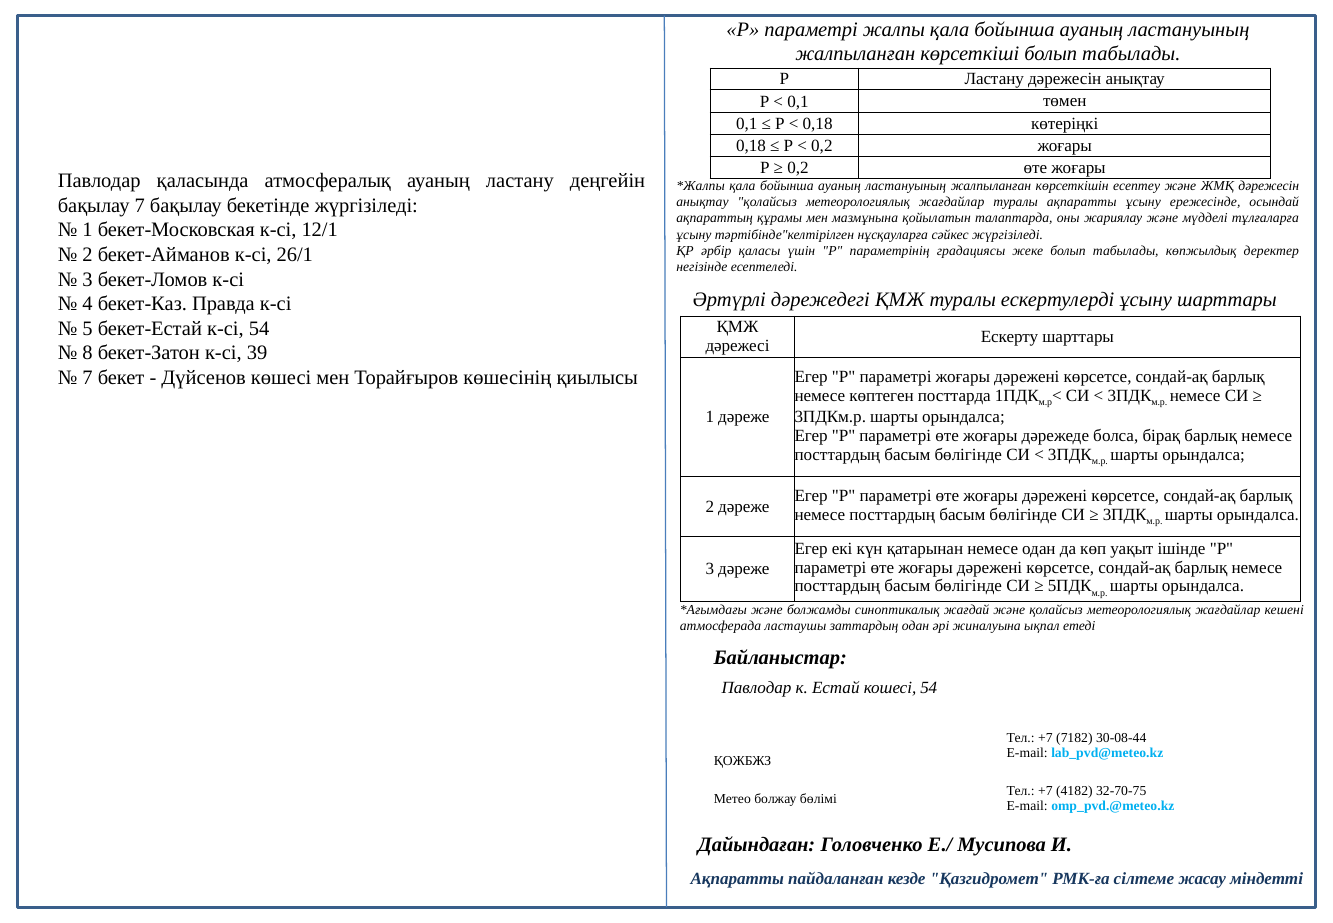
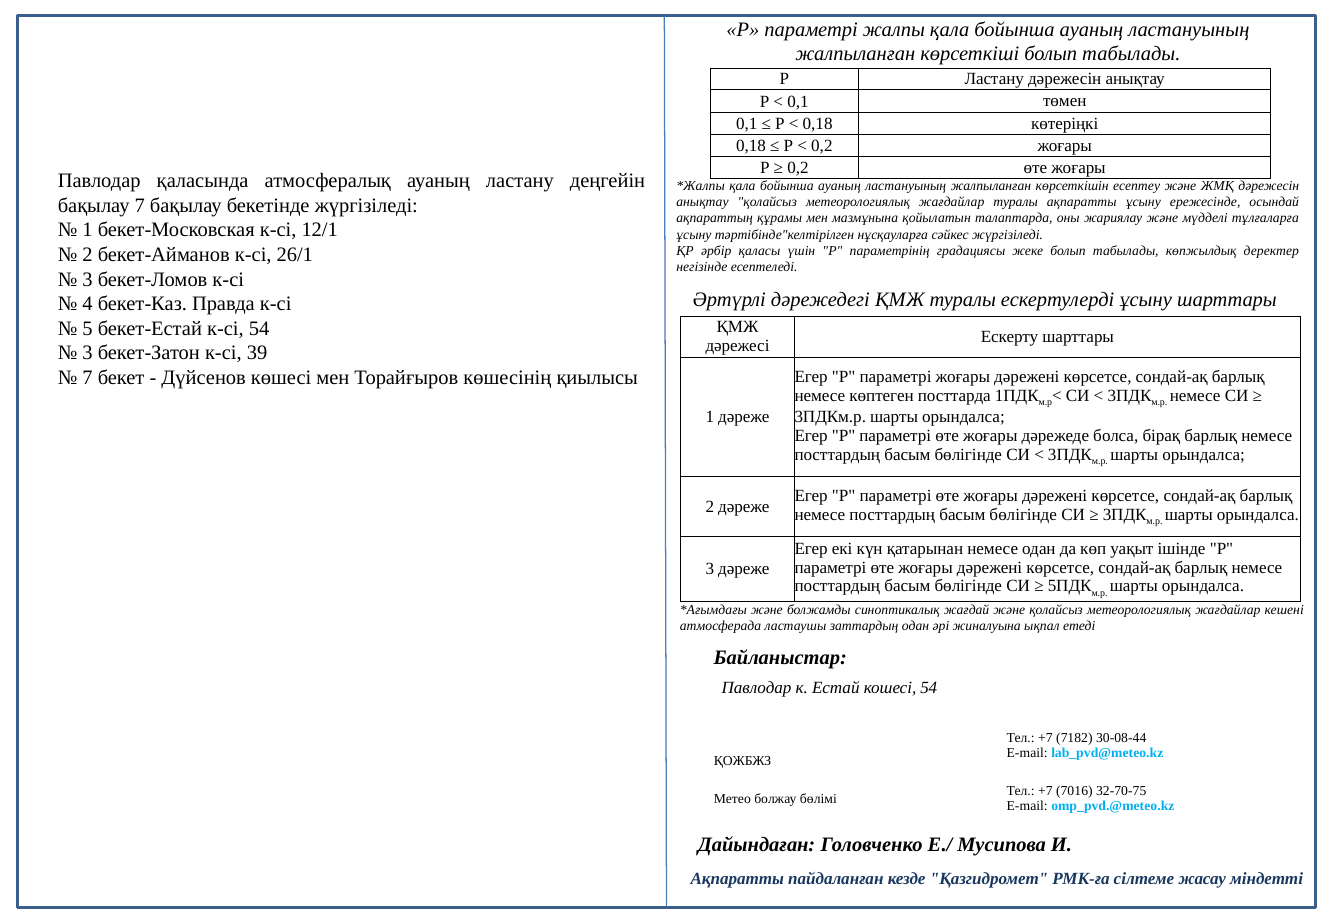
8: 8 -> 3 (88, 353)
4182: 4182 -> 7016 (1074, 791)
